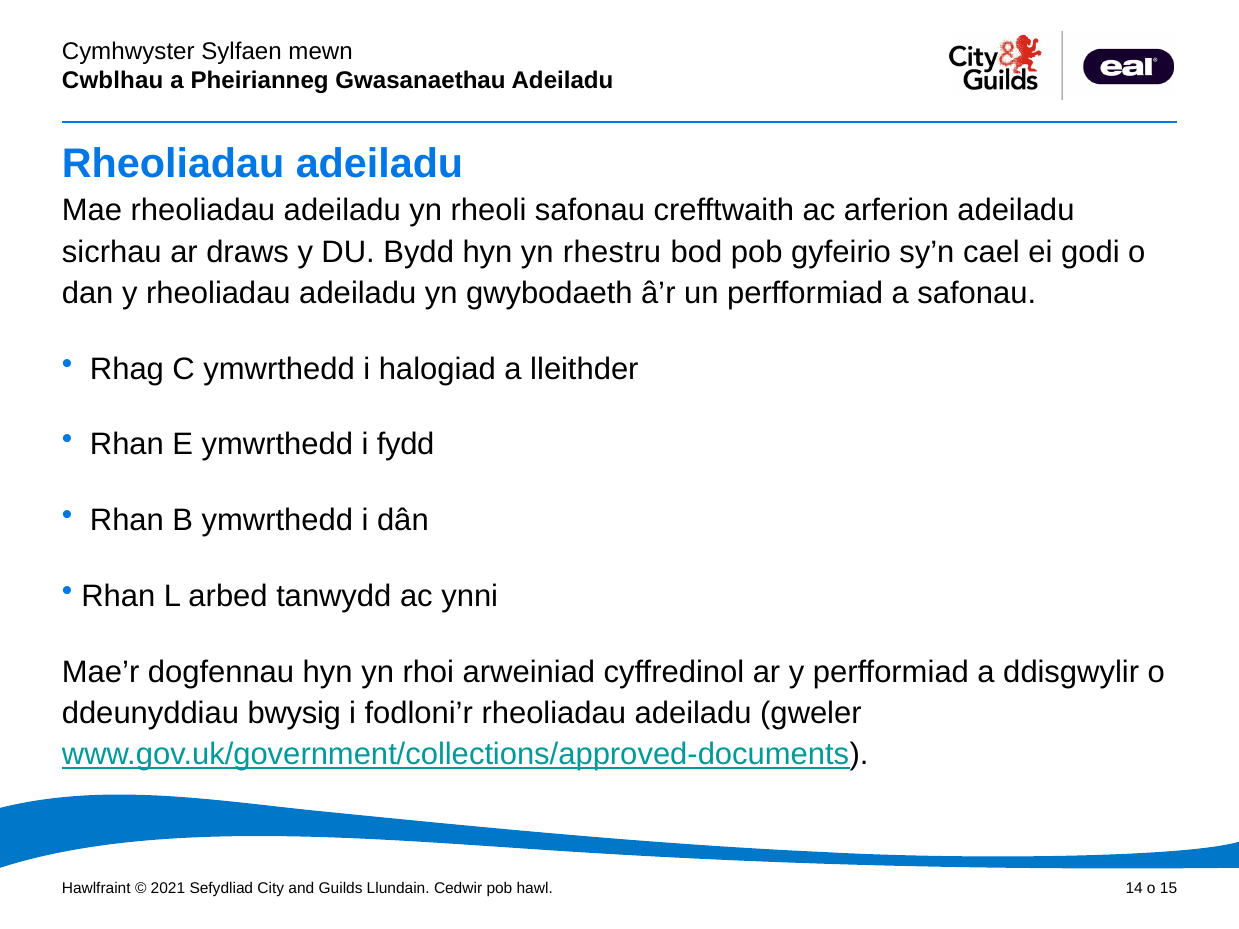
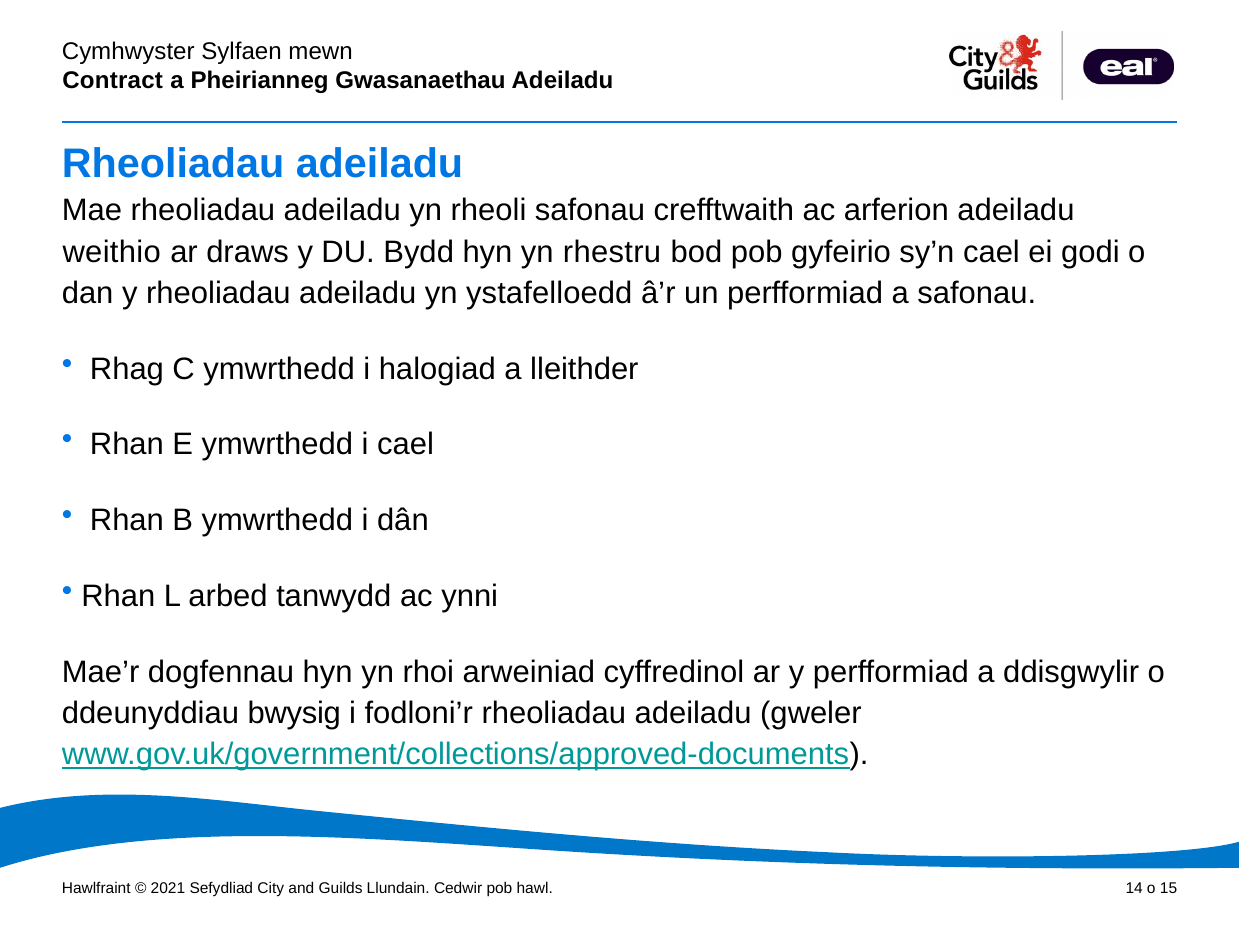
Cwblhau: Cwblhau -> Contract (113, 80)
sicrhau: sicrhau -> weithio (112, 252)
gwybodaeth: gwybodaeth -> ystafelloedd (549, 293)
i fydd: fydd -> cael (405, 445)
